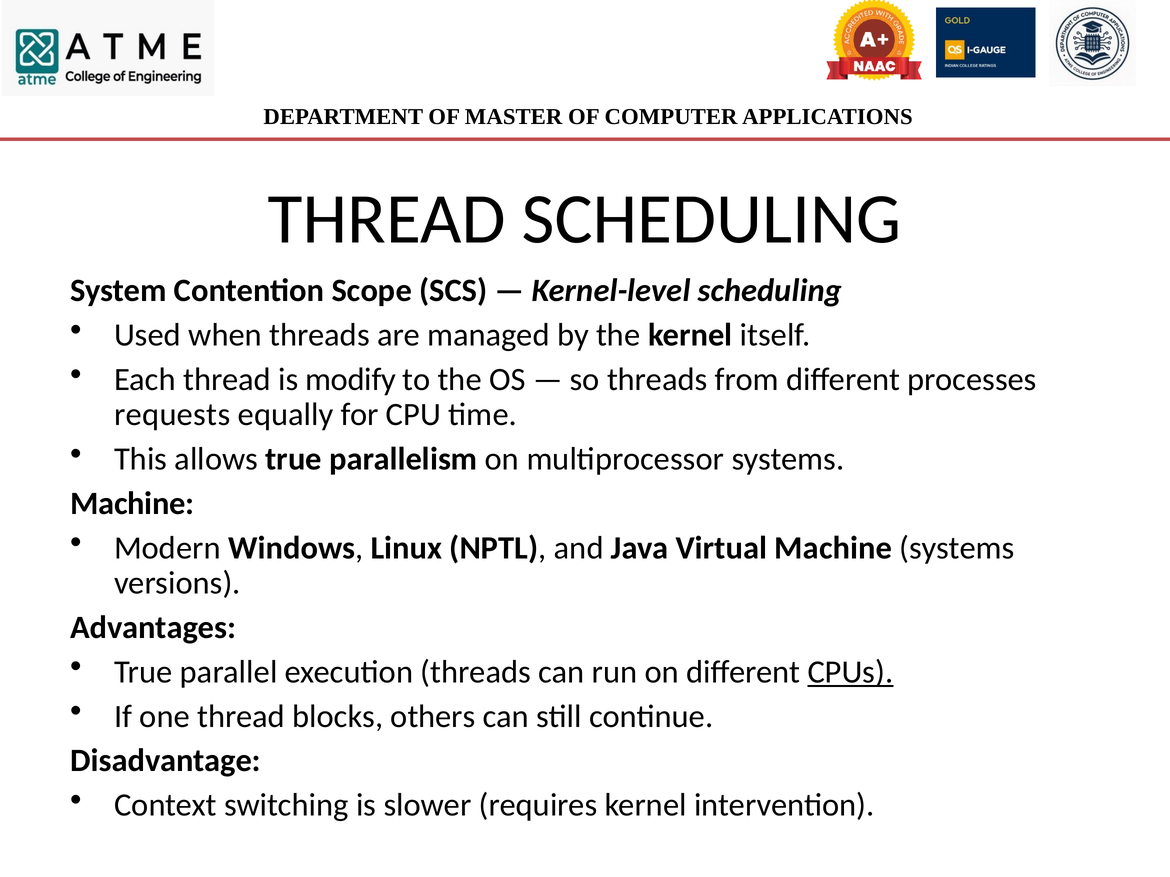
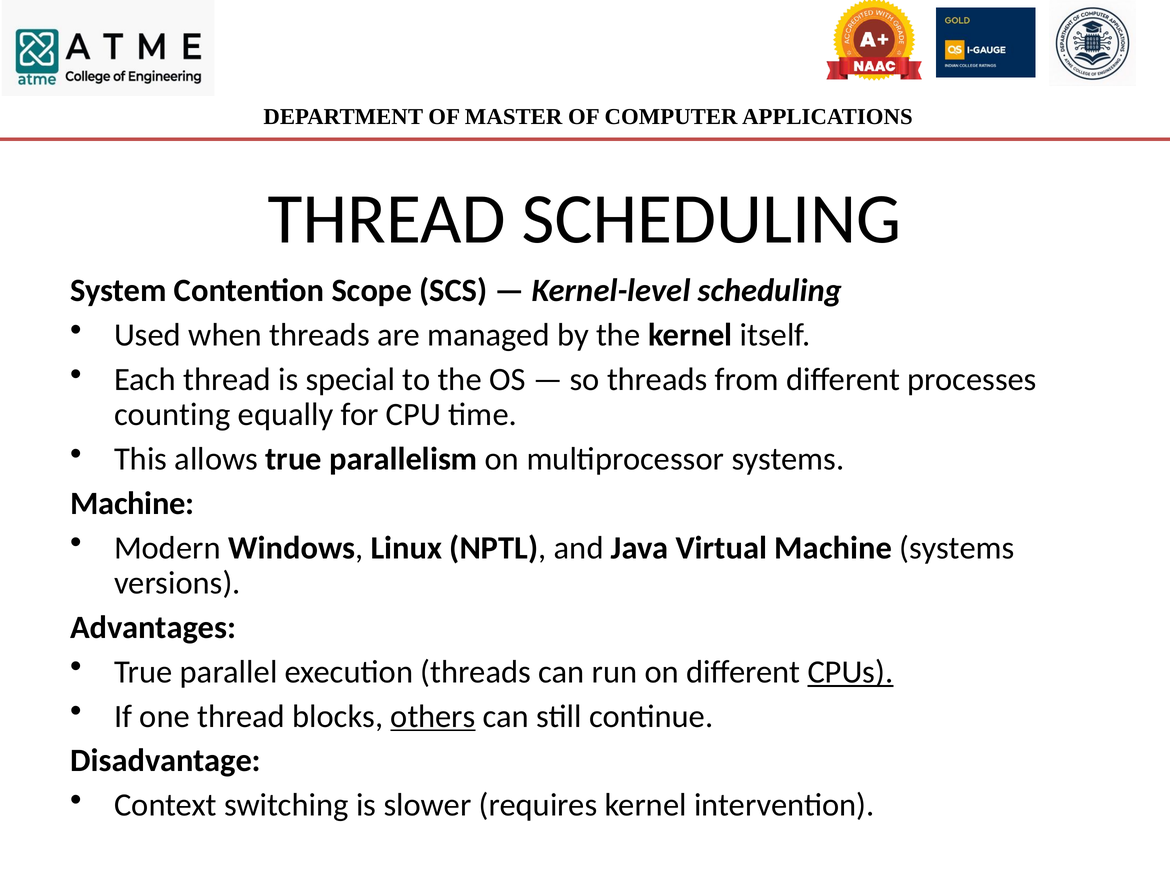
modify: modify -> special (351, 380)
requests: requests -> counting (172, 415)
others underline: none -> present (433, 717)
